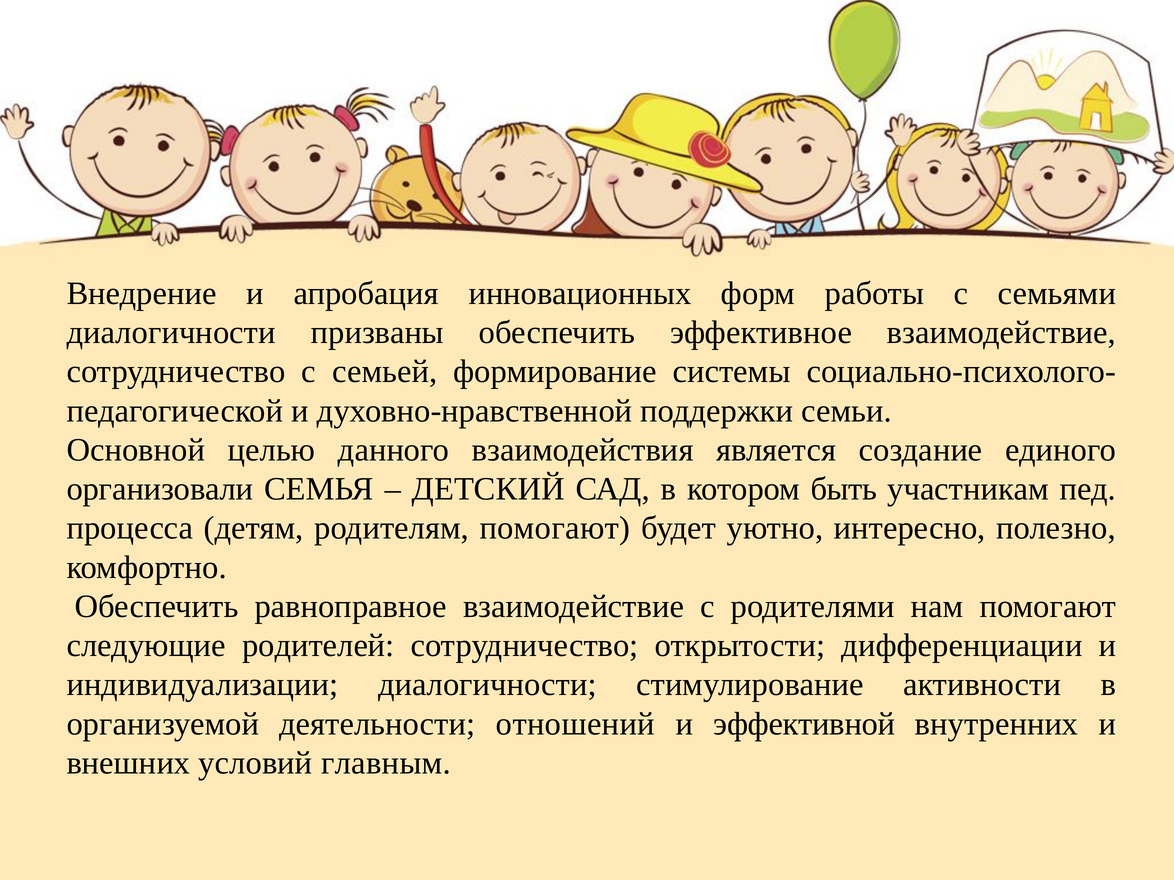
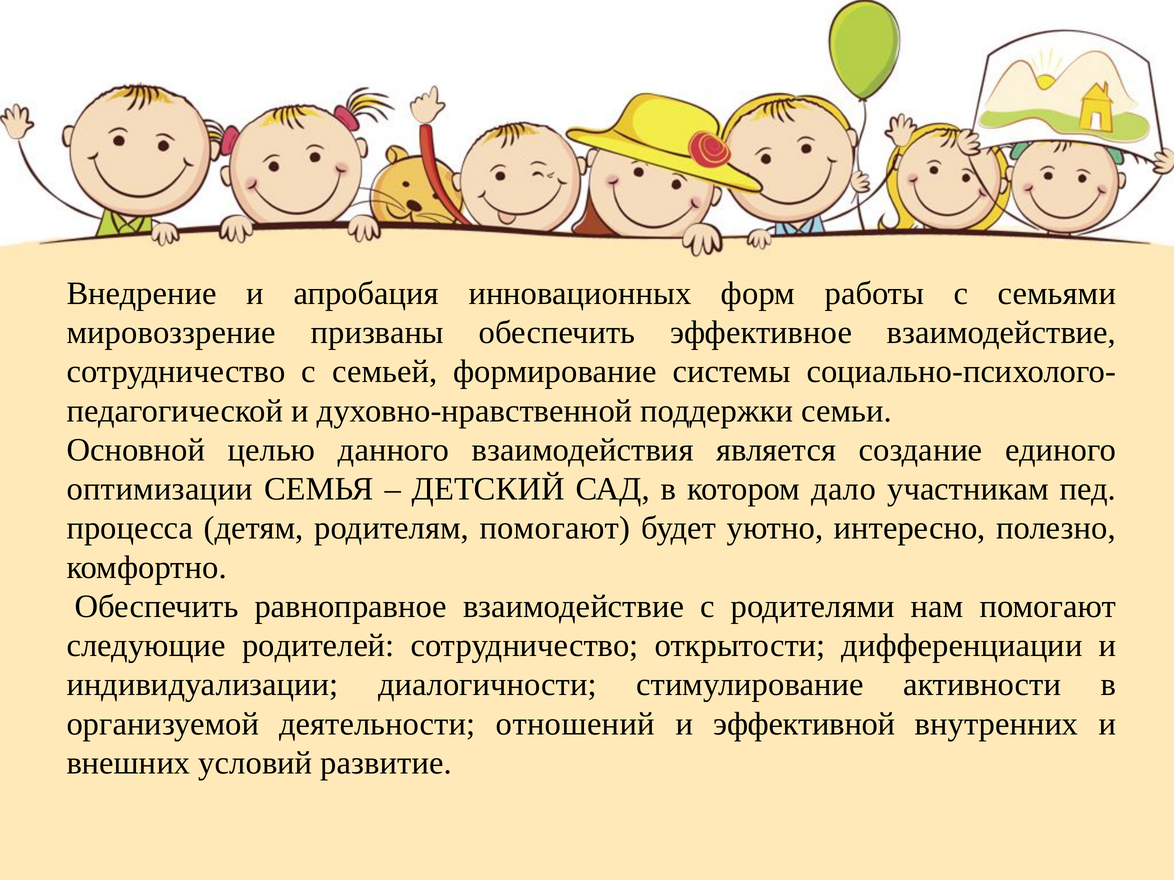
диалогичности: диалогичности -> мировоззрение (171, 333)
организовали: организовали -> оптимизации (160, 489)
быть: быть -> дало (844, 489)
главным: главным -> развитие (386, 763)
